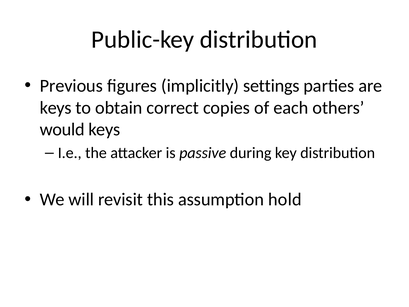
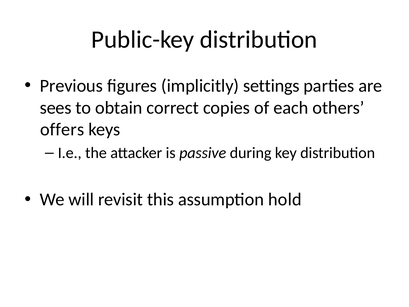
keys: keys -> sees (56, 108)
would: would -> offers (62, 129)
